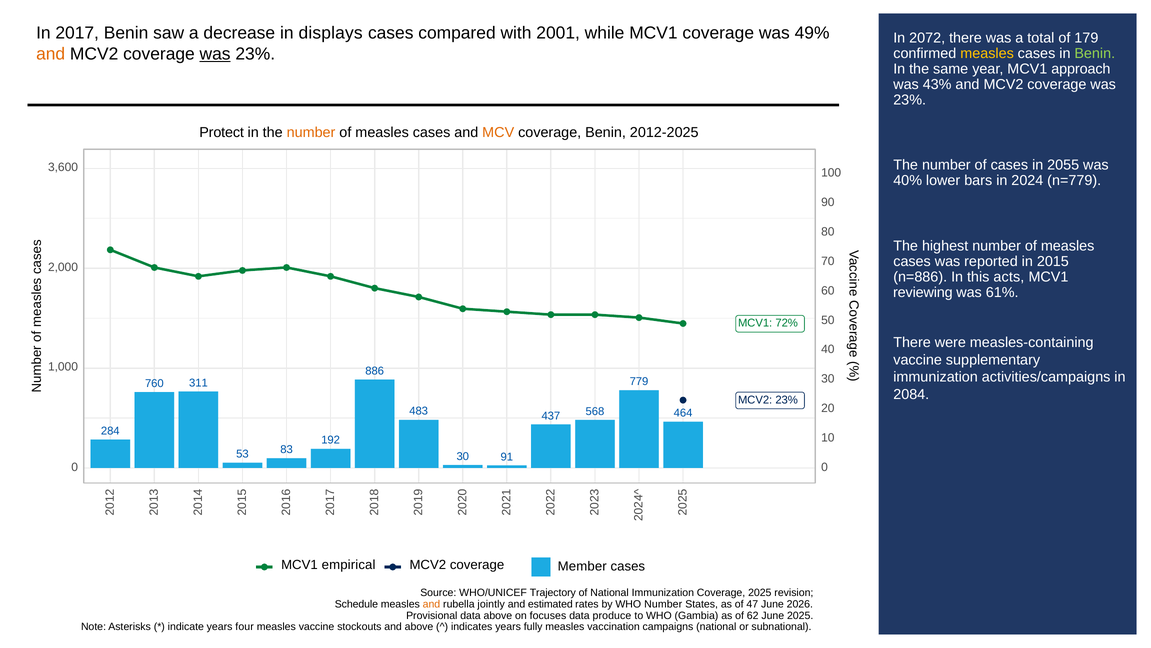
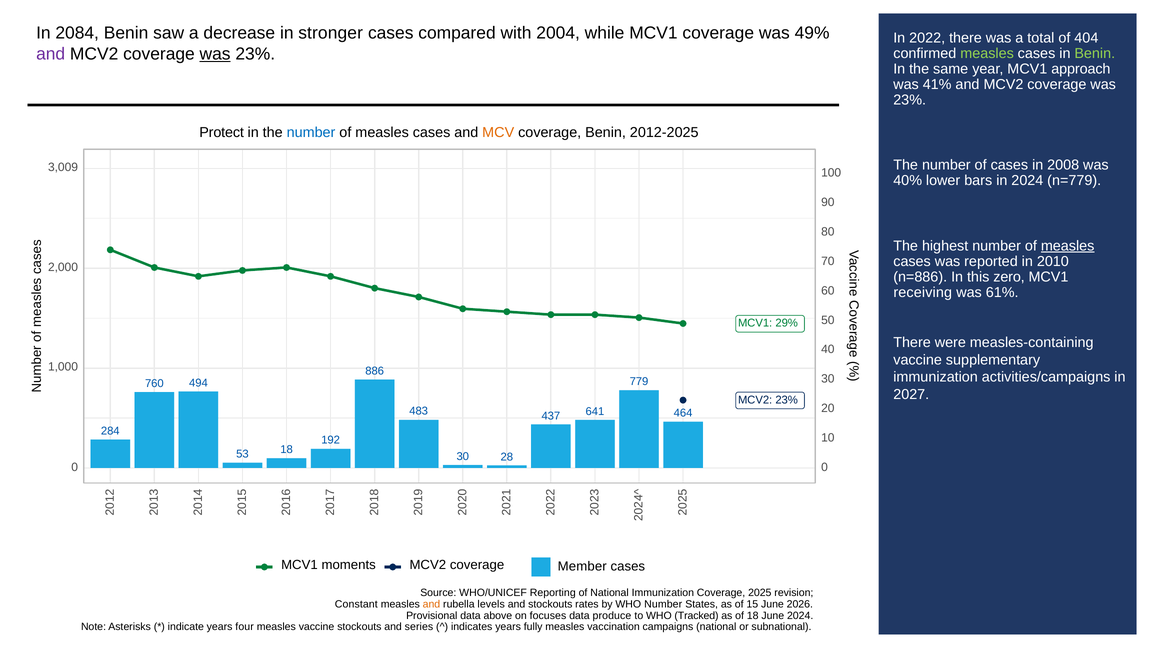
2017: 2017 -> 2084 (77, 33)
displays: displays -> stronger (331, 33)
2001: 2001 -> 2004 (558, 33)
2072: 2072 -> 2022 (927, 38)
179: 179 -> 404 (1086, 38)
and colour: orange -> purple (51, 54)
measles colour: yellow -> light green (987, 53)
43%: 43% -> 41% (937, 84)
number colour: orange -> blue (311, 132)
2055: 2055 -> 2008 (1063, 165)
3,600: 3,600 -> 3,009 (63, 167)
measles underline: none -> present (1068, 246)
2015: 2015 -> 2010 (1053, 261)
acts: acts -> zero (1009, 277)
reviewing: reviewing -> receiving (923, 292)
72%: 72% -> 29% (787, 323)
311: 311 -> 494 (198, 383)
2084: 2084 -> 2027 (911, 394)
568: 568 -> 641 (595, 411)
53 83: 83 -> 18 (287, 449)
91: 91 -> 28 (507, 456)
empirical: empirical -> moments (349, 565)
Trajectory: Trajectory -> Reporting (553, 592)
Schedule: Schedule -> Constant (356, 604)
jointly: jointly -> levels (491, 604)
and estimated: estimated -> stockouts (550, 604)
47: 47 -> 15 (752, 604)
Gambia: Gambia -> Tracked (697, 615)
of 62: 62 -> 18 (753, 615)
June 2025: 2025 -> 2024 (800, 615)
and above: above -> series (419, 626)
